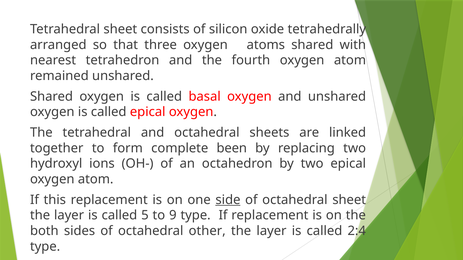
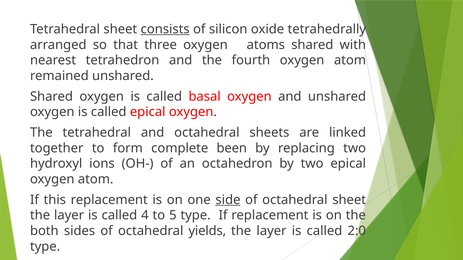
consists underline: none -> present (165, 29)
5: 5 -> 4 (145, 216)
9: 9 -> 5 (173, 216)
other: other -> yields (207, 231)
2:4: 2:4 -> 2:0 (357, 231)
